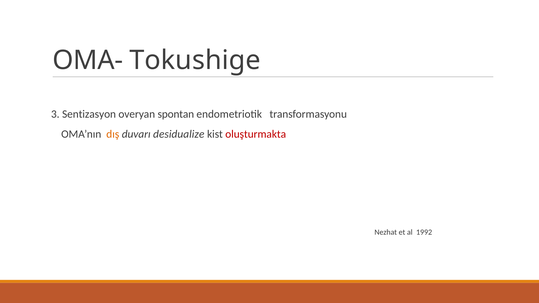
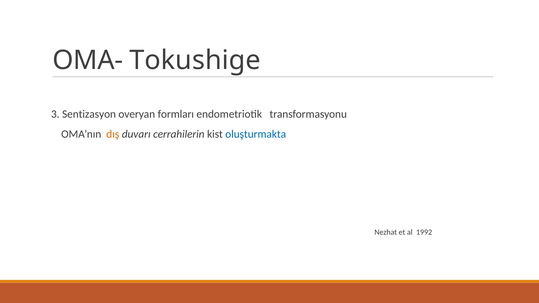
spontan: spontan -> formları (176, 114)
desidualize: desidualize -> cerrahilerin (179, 134)
oluşturmakta colour: red -> blue (256, 134)
